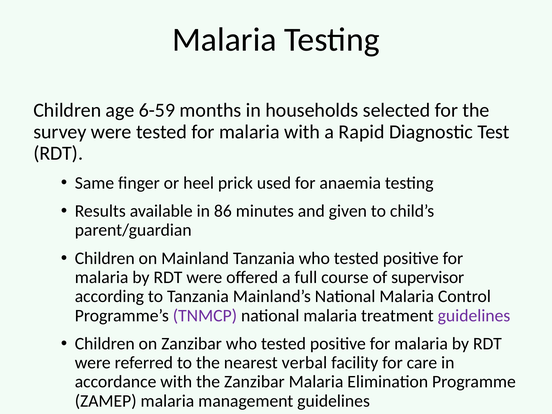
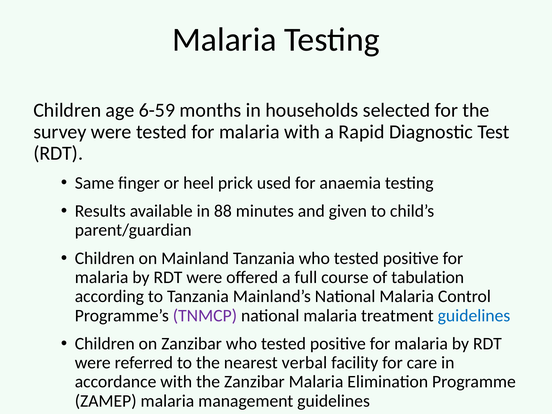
86: 86 -> 88 (223, 211)
supervisor: supervisor -> tabulation (428, 277)
guidelines colour: purple -> blue (474, 316)
